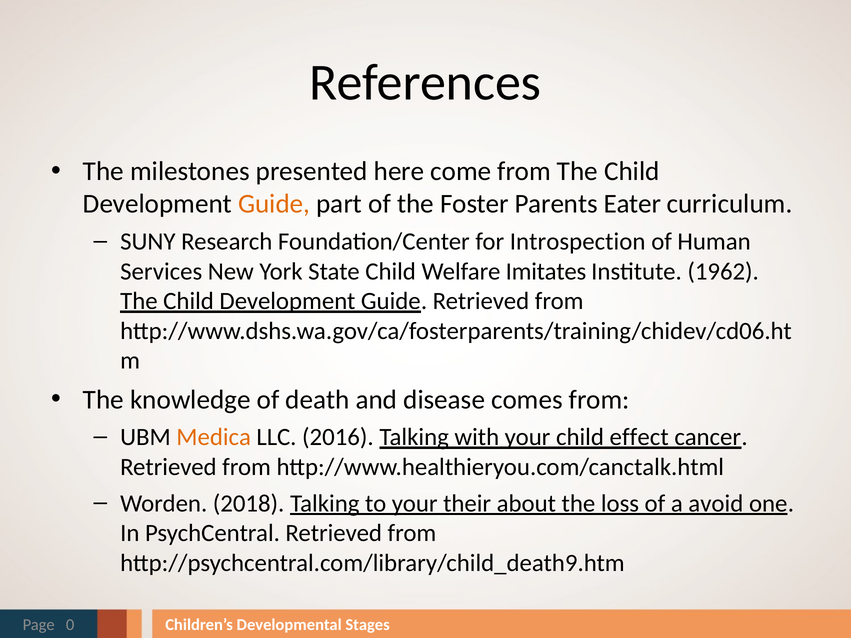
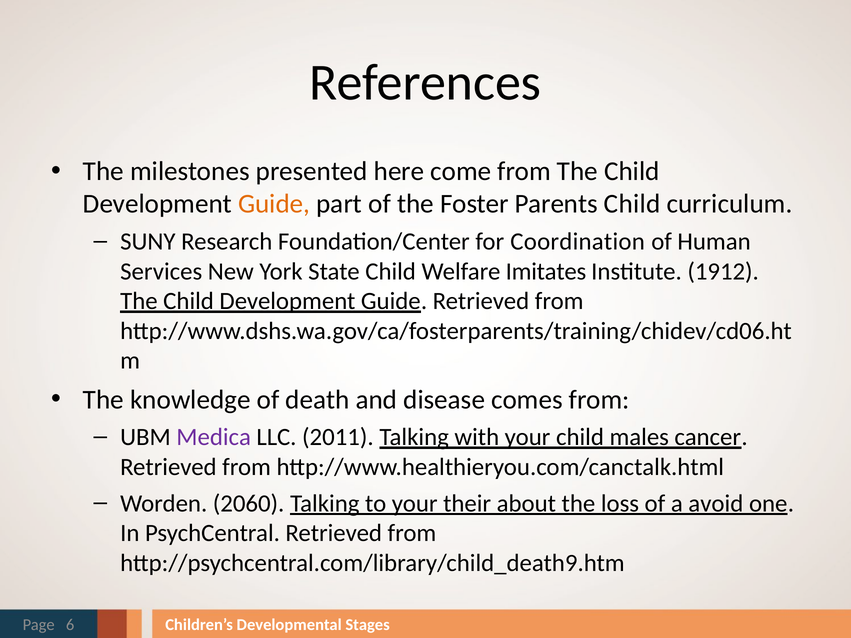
Parents Eater: Eater -> Child (632, 204)
Introspection: Introspection -> Coordination (578, 242)
1962: 1962 -> 1912 (723, 271)
Medica colour: orange -> purple (214, 437)
2016: 2016 -> 2011 (338, 437)
effect: effect -> males (639, 437)
2018: 2018 -> 2060 (249, 504)
0: 0 -> 6 (70, 625)
